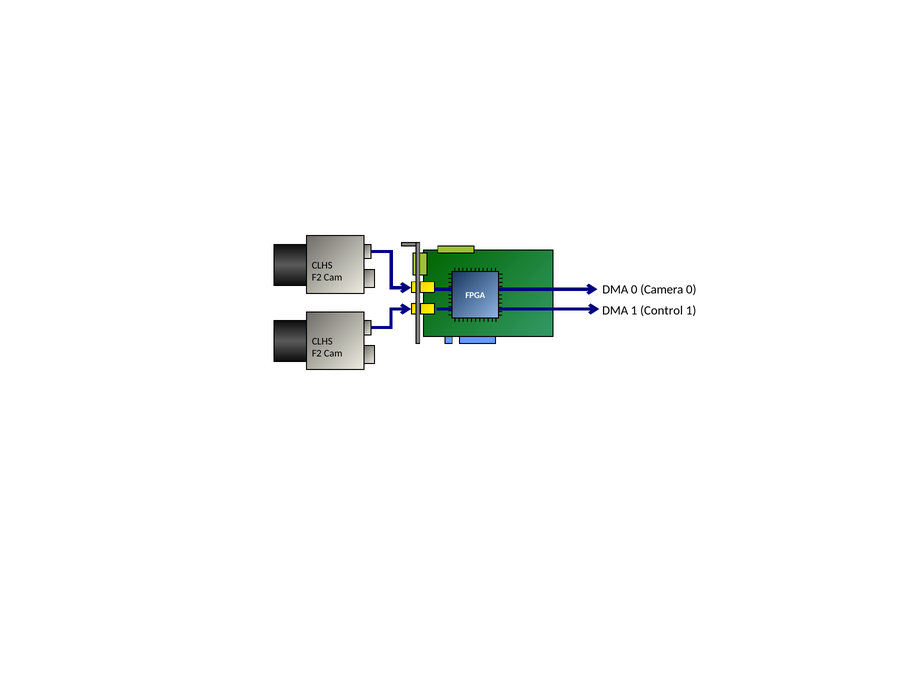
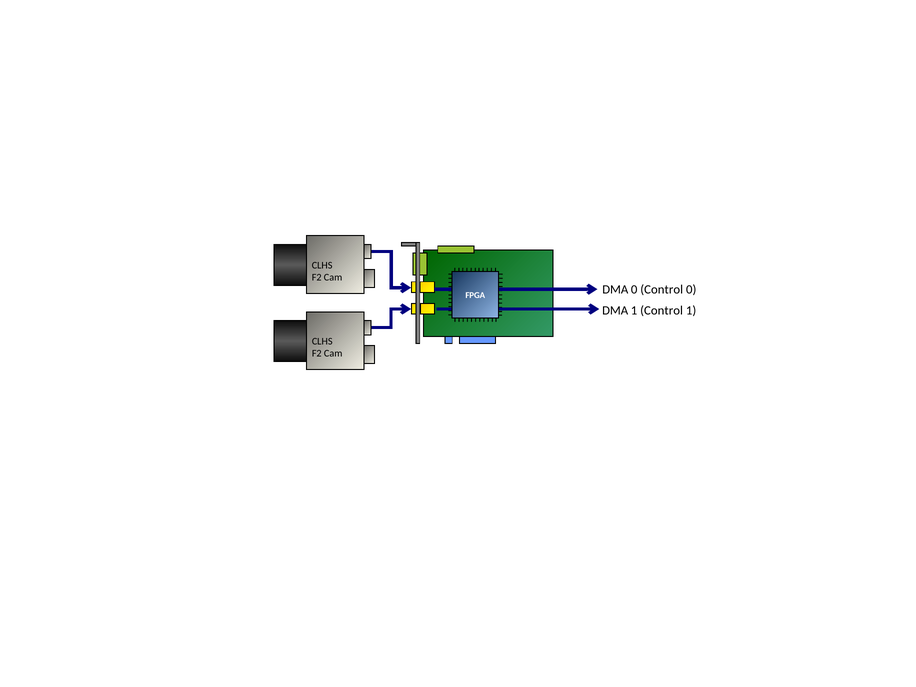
0 Camera: Camera -> Control (662, 289)
